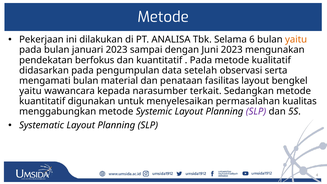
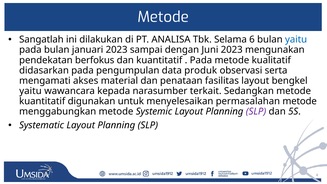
Pekerjaan: Pekerjaan -> Sangatlah (41, 40)
yaitu colour: orange -> blue (296, 40)
setelah: setelah -> produk (201, 70)
mengamati bulan: bulan -> akses (86, 81)
permasalahan kualitas: kualitas -> metode (300, 101)
